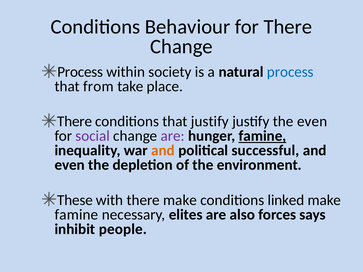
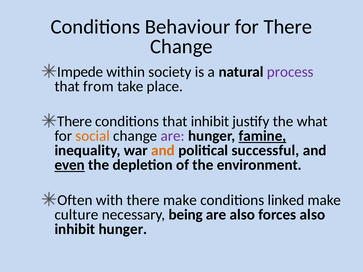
Process: Process -> Impede (80, 72)
process colour: blue -> purple (290, 72)
that justify: justify -> inhibit (210, 122)
the even: even -> what (312, 122)
social colour: purple -> orange (93, 136)
even underline: none -> present (70, 165)
These: These -> Often (75, 200)
famine: famine -> culture (76, 215)
elites: elites -> being (186, 215)
forces says: says -> also (312, 215)
inhibit people: people -> hunger (123, 229)
